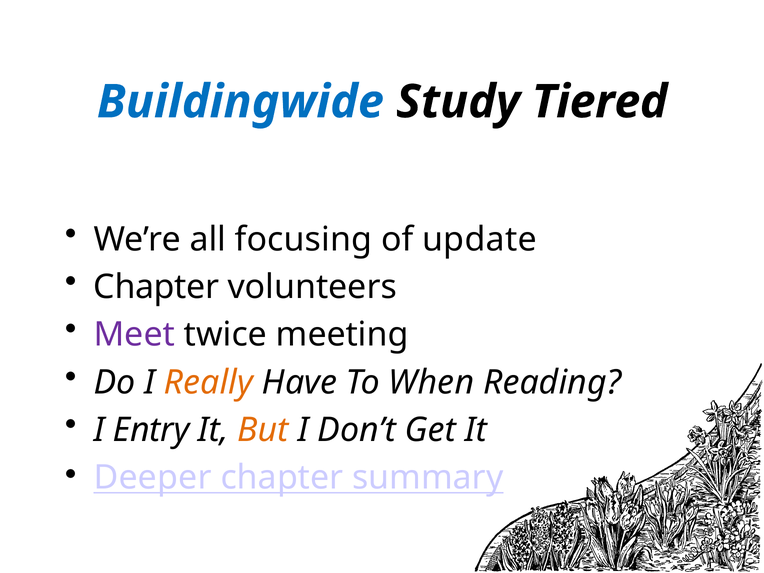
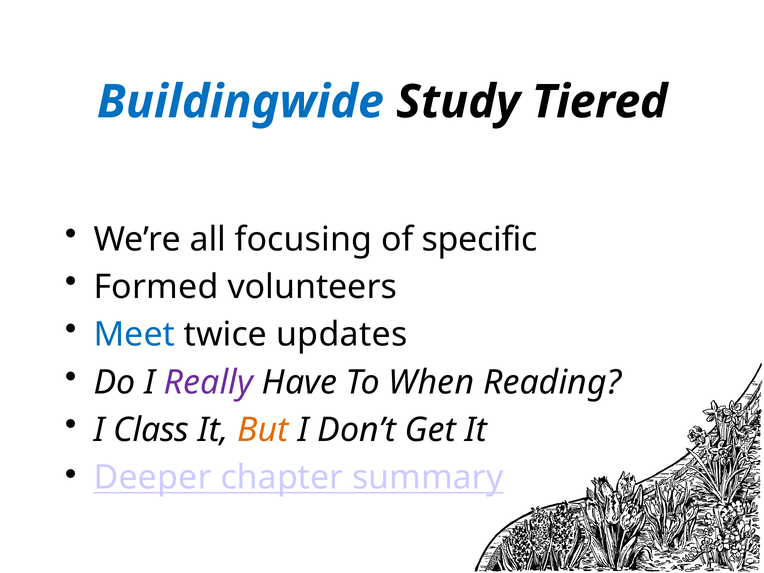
update: update -> specific (480, 240)
Chapter: Chapter -> Formed (156, 287)
Meet colour: purple -> blue (134, 335)
meeting: meeting -> updates (342, 335)
Really colour: orange -> purple (209, 382)
Entry: Entry -> Class (151, 430)
